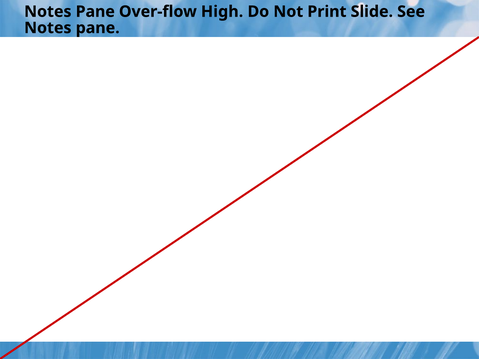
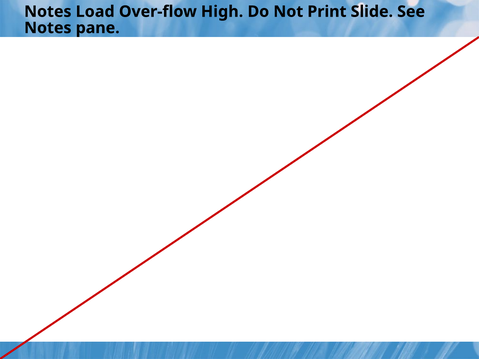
Pane: Pane -> Load (95, 12)
